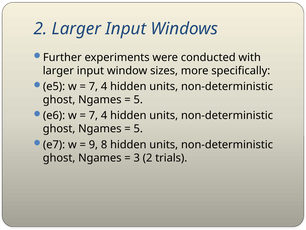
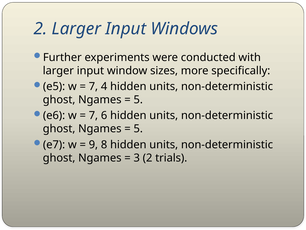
4: 4 -> 6 (104, 115)
